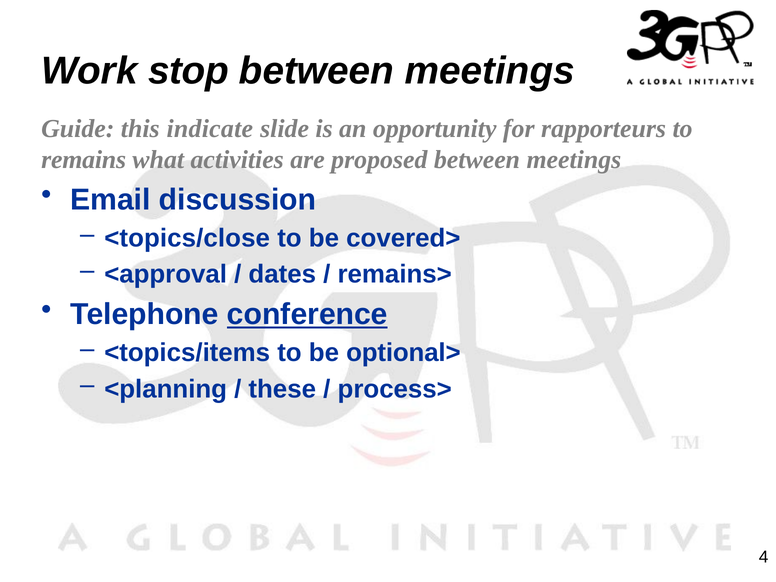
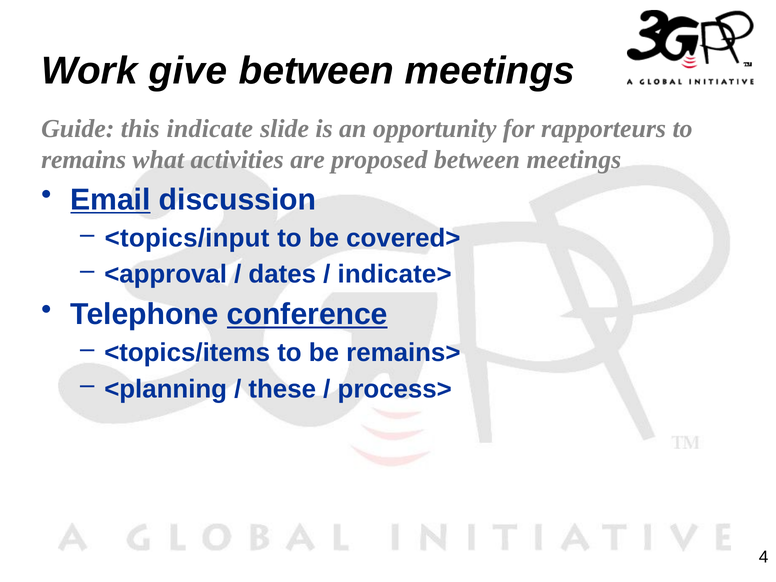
stop: stop -> give (188, 71)
Email underline: none -> present (110, 200)
<topics/close: <topics/close -> <topics/input (187, 238)
remains>: remains> -> indicate> (395, 274)
optional>: optional> -> remains> (403, 353)
